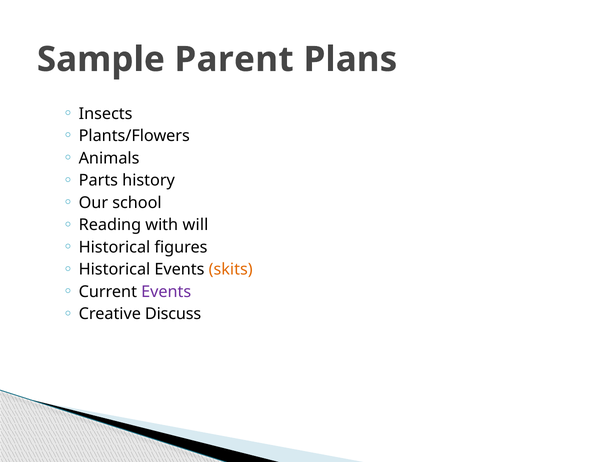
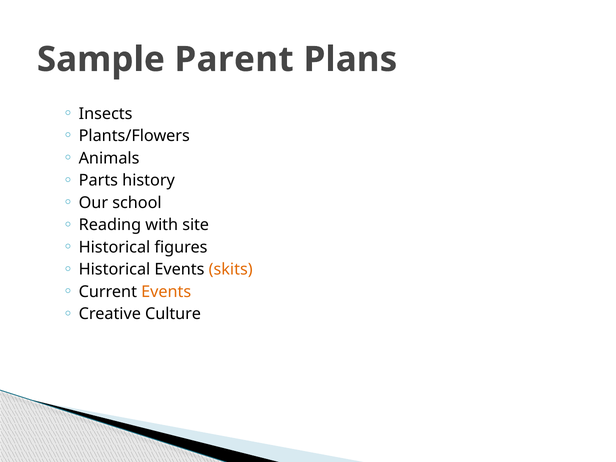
will: will -> site (196, 225)
Events colour: purple -> orange (166, 292)
Discuss: Discuss -> Culture (173, 314)
